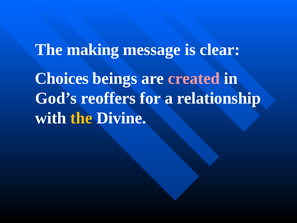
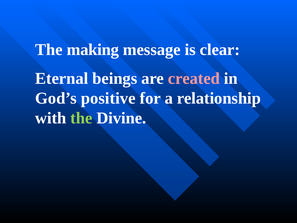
Choices: Choices -> Eternal (62, 78)
reoffers: reoffers -> positive (108, 98)
the colour: yellow -> light green (81, 118)
